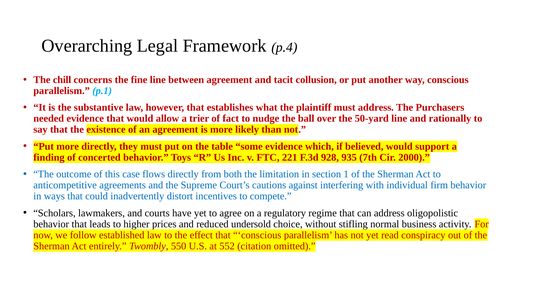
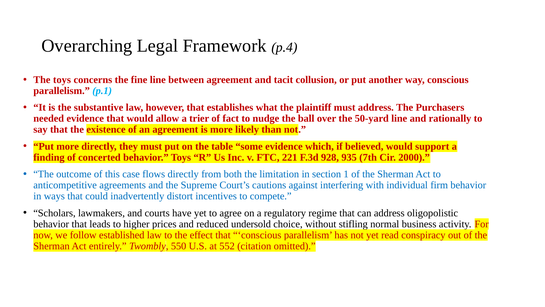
The chill: chill -> toys (62, 80)
